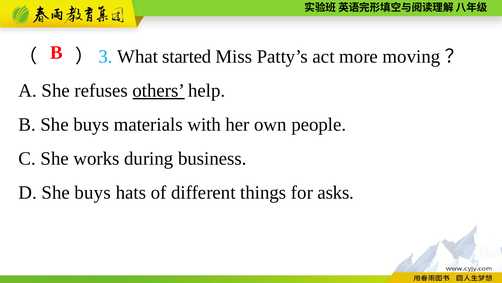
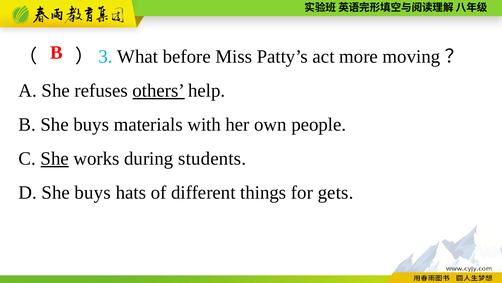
started: started -> before (187, 57)
She underline: none -> present (55, 158)
business: business -> students (212, 158)
asks: asks -> gets (336, 192)
